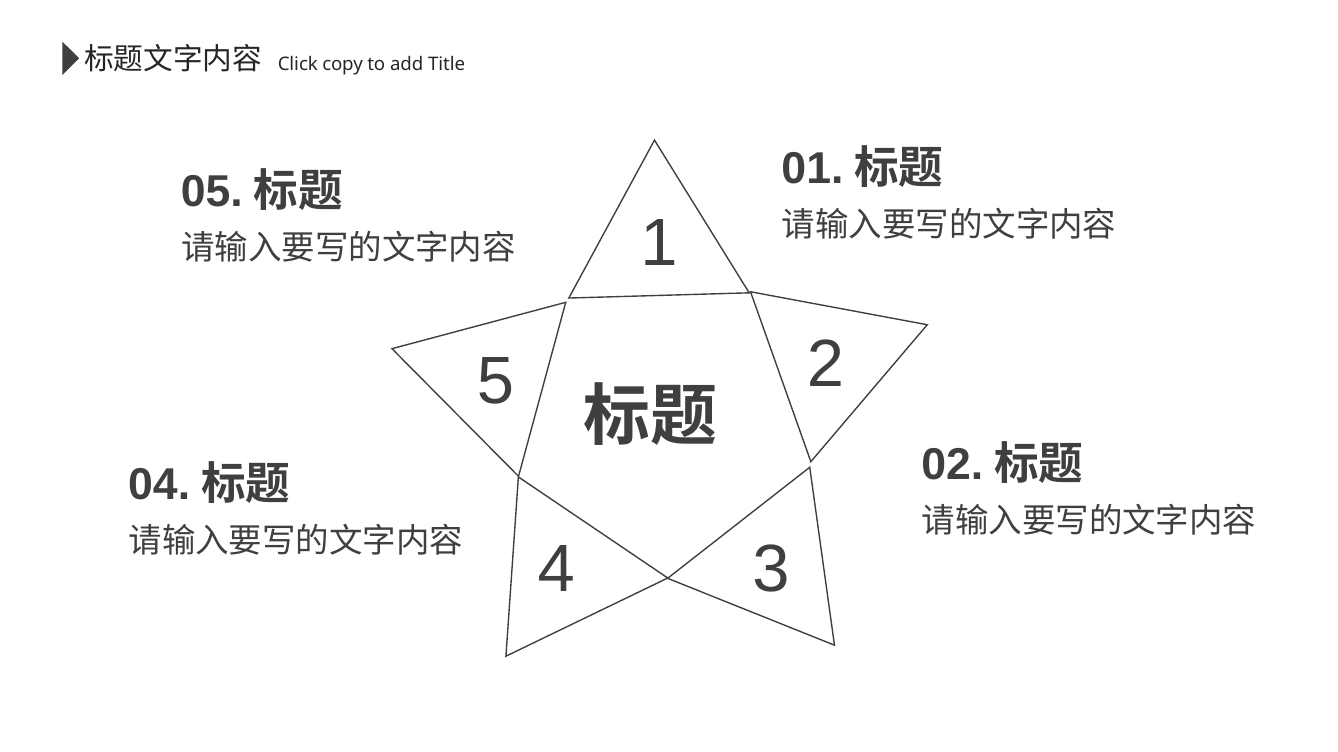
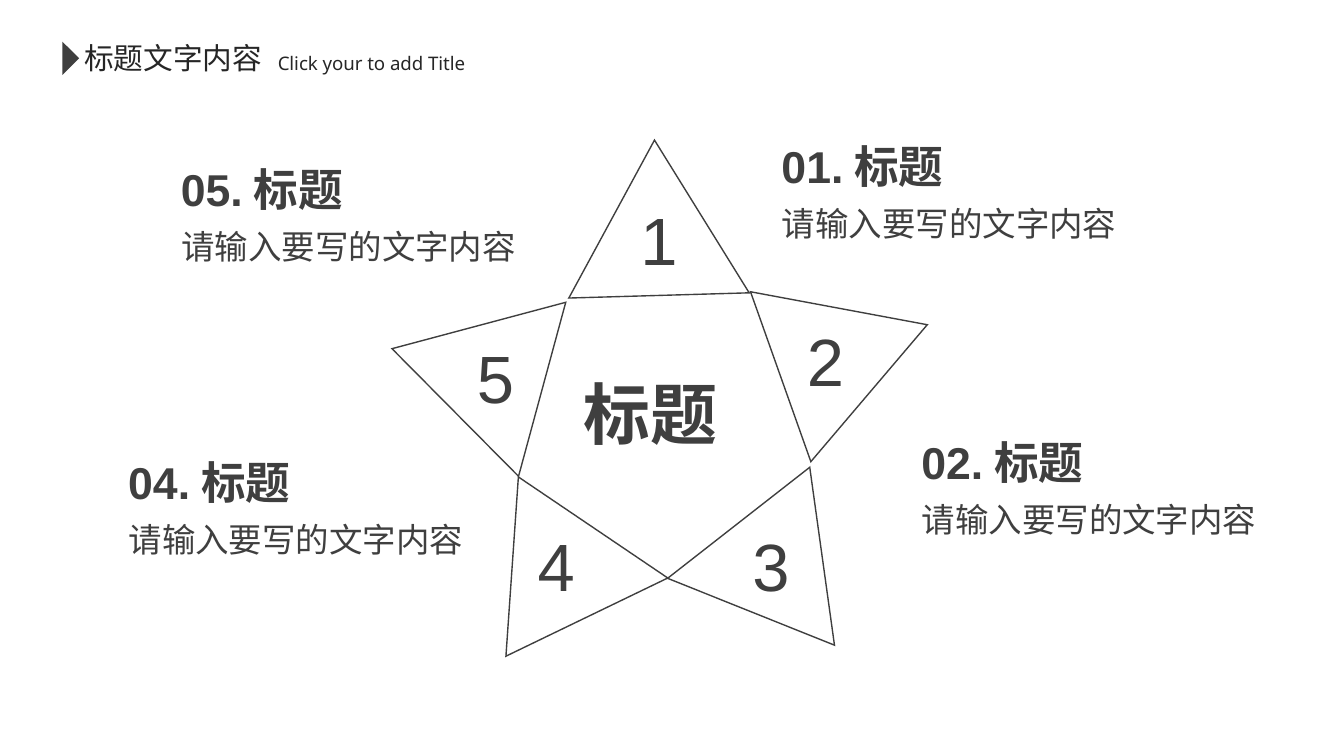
copy: copy -> your (343, 65)
